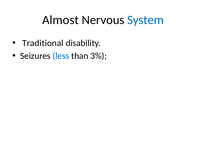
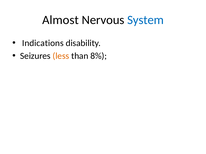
Traditional: Traditional -> Indications (43, 43)
less colour: blue -> orange (61, 56)
3%: 3% -> 8% (99, 56)
